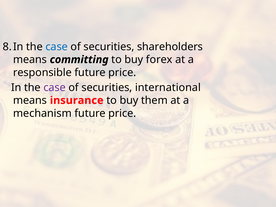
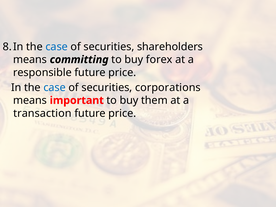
case colour: purple -> blue (55, 88)
international: international -> corporations (168, 88)
insurance: insurance -> important (77, 100)
mechanism: mechanism -> transaction (42, 113)
